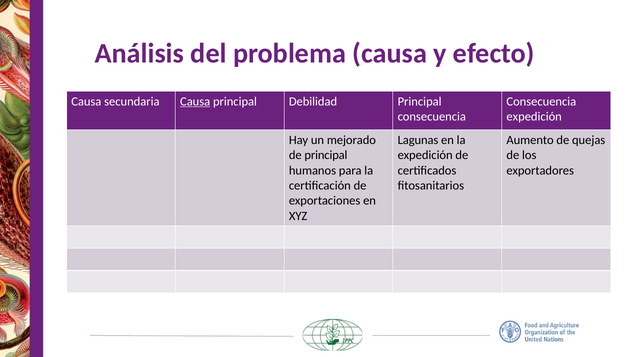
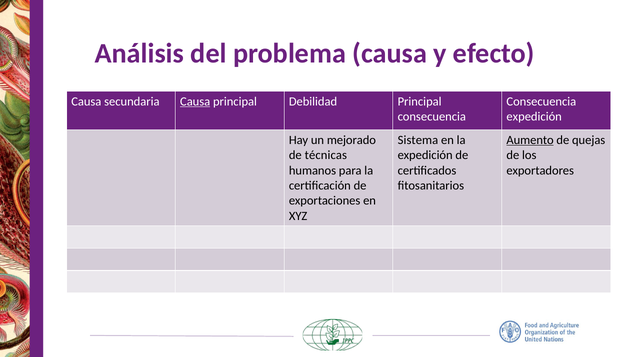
Lagunas: Lagunas -> Sistema (418, 140)
Aumento underline: none -> present (530, 140)
de principal: principal -> técnicas (326, 155)
